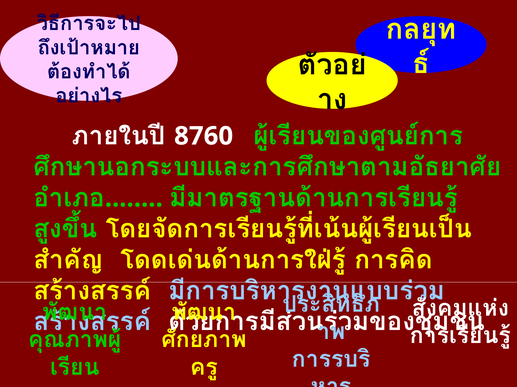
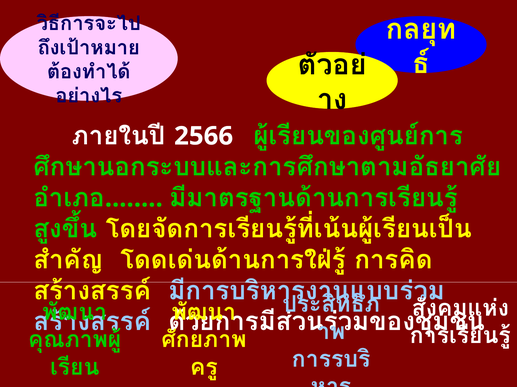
8760: 8760 -> 2566 (204, 136)
